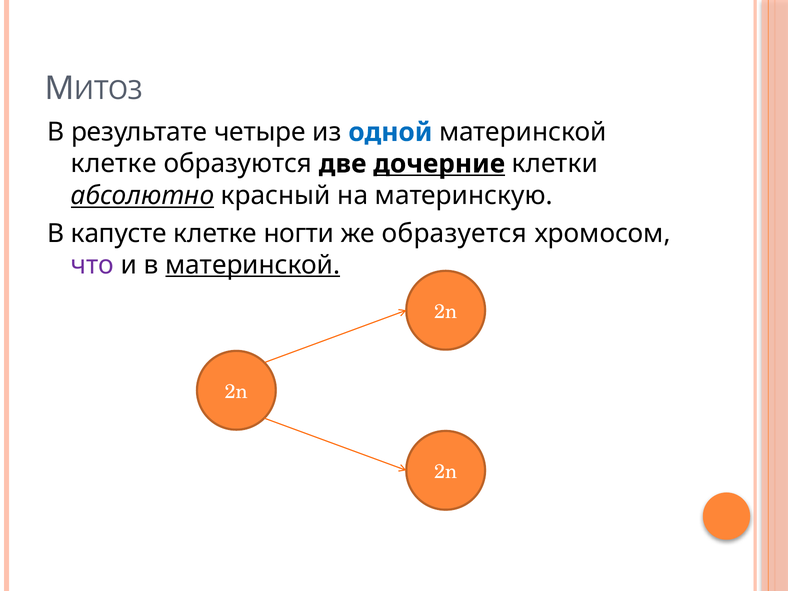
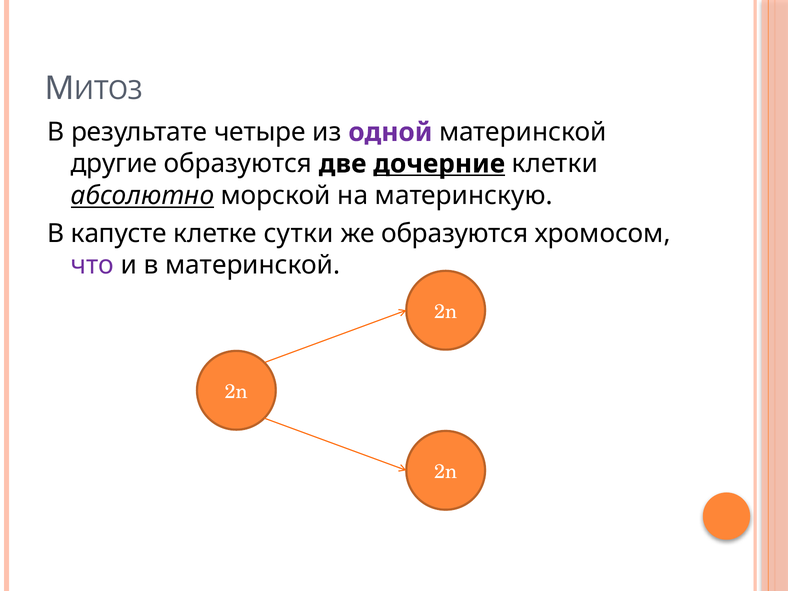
одной colour: blue -> purple (390, 132)
клетке: клетке -> другие (114, 164)
красный: красный -> морской (276, 195)
ногти: ногти -> сутки (299, 233)
же образуется: образуется -> образуются (455, 233)
материнской underline: present -> none (253, 265)
